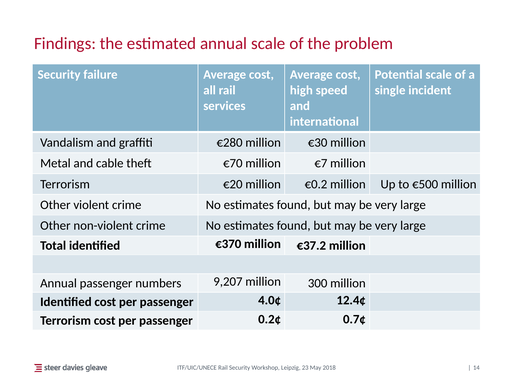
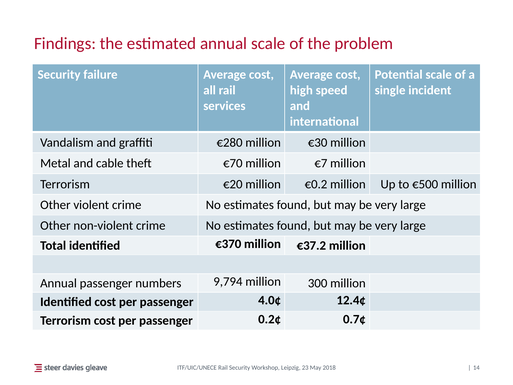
9,207: 9,207 -> 9,794 (228, 281)
